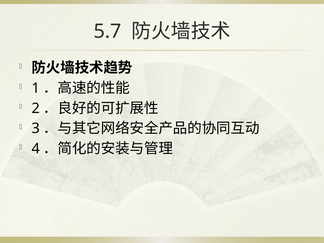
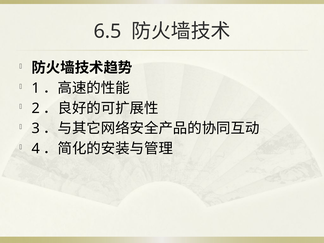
5.7: 5.7 -> 6.5 (107, 31)
